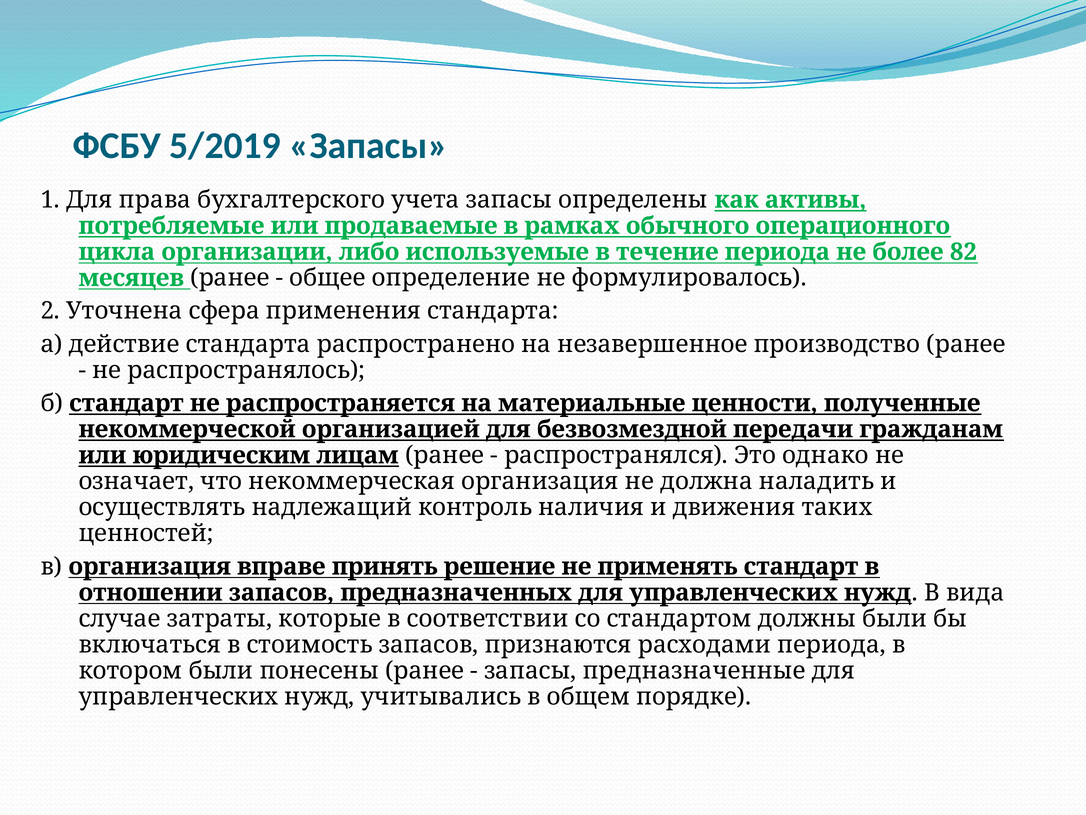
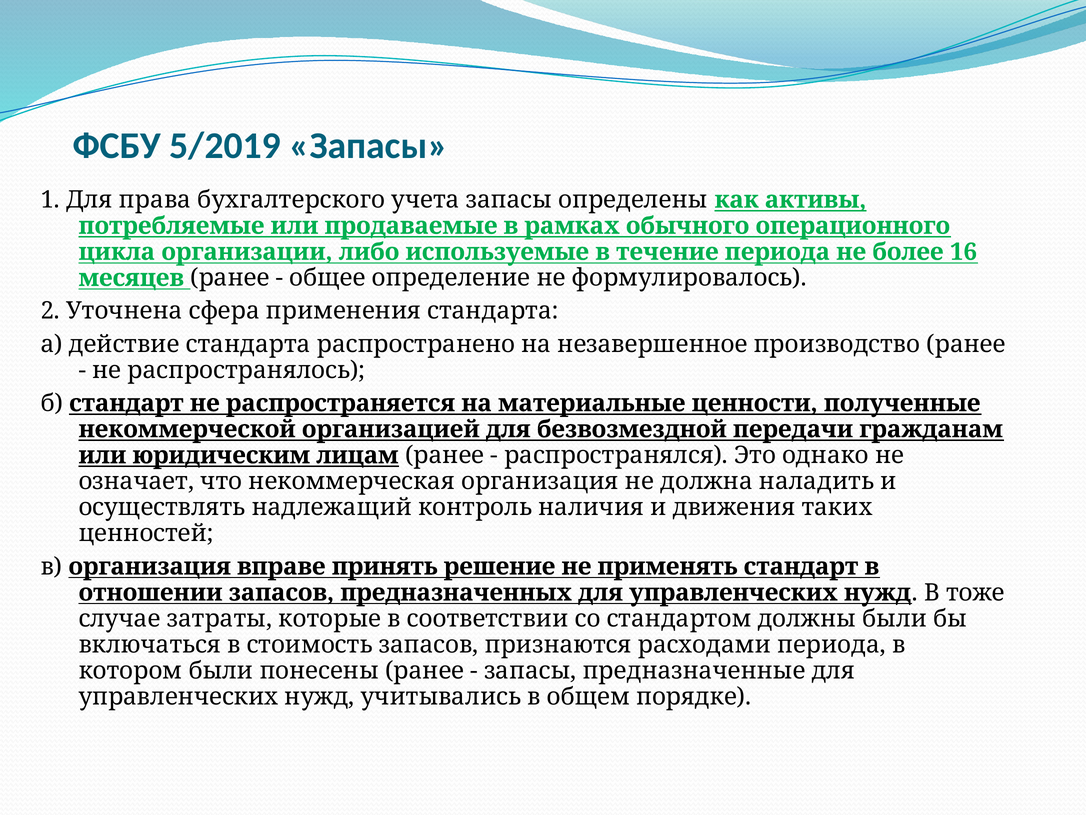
82: 82 -> 16 (963, 252)
вида: вида -> тоже (975, 592)
